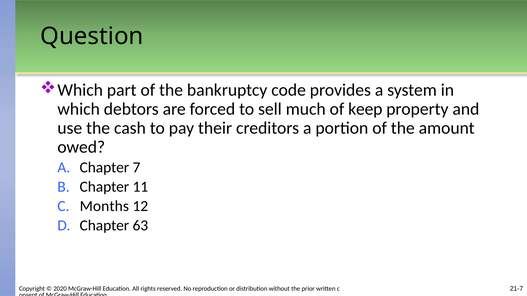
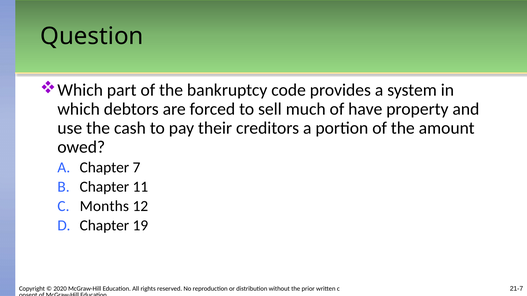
keep: keep -> have (365, 109)
63: 63 -> 19 (140, 226)
